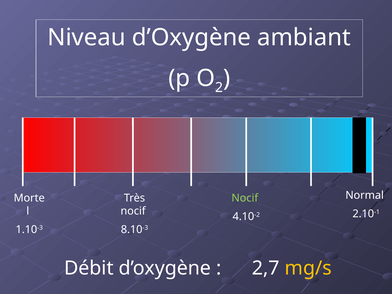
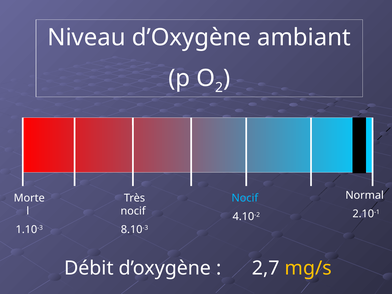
Nocif colour: light green -> light blue (245, 198)
